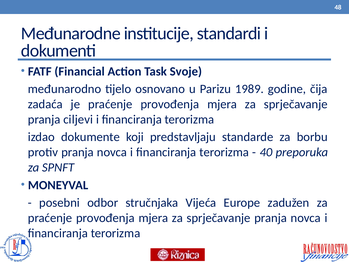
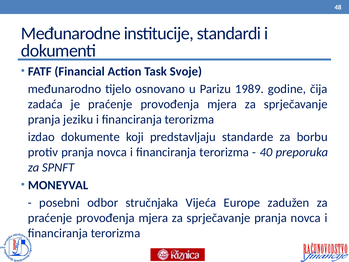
ciljevi: ciljevi -> jeziku (78, 119)
